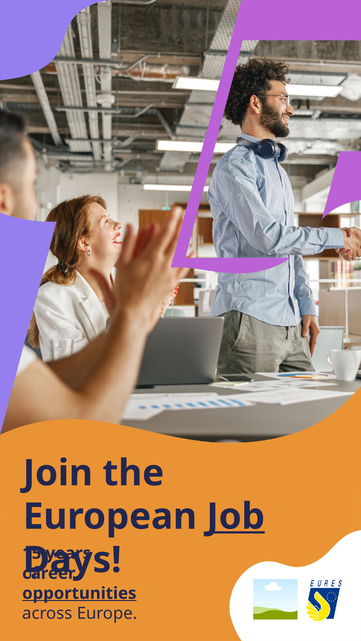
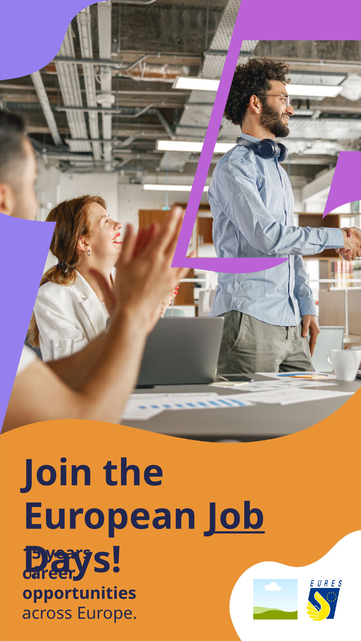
opportunities underline: present -> none (79, 594)
